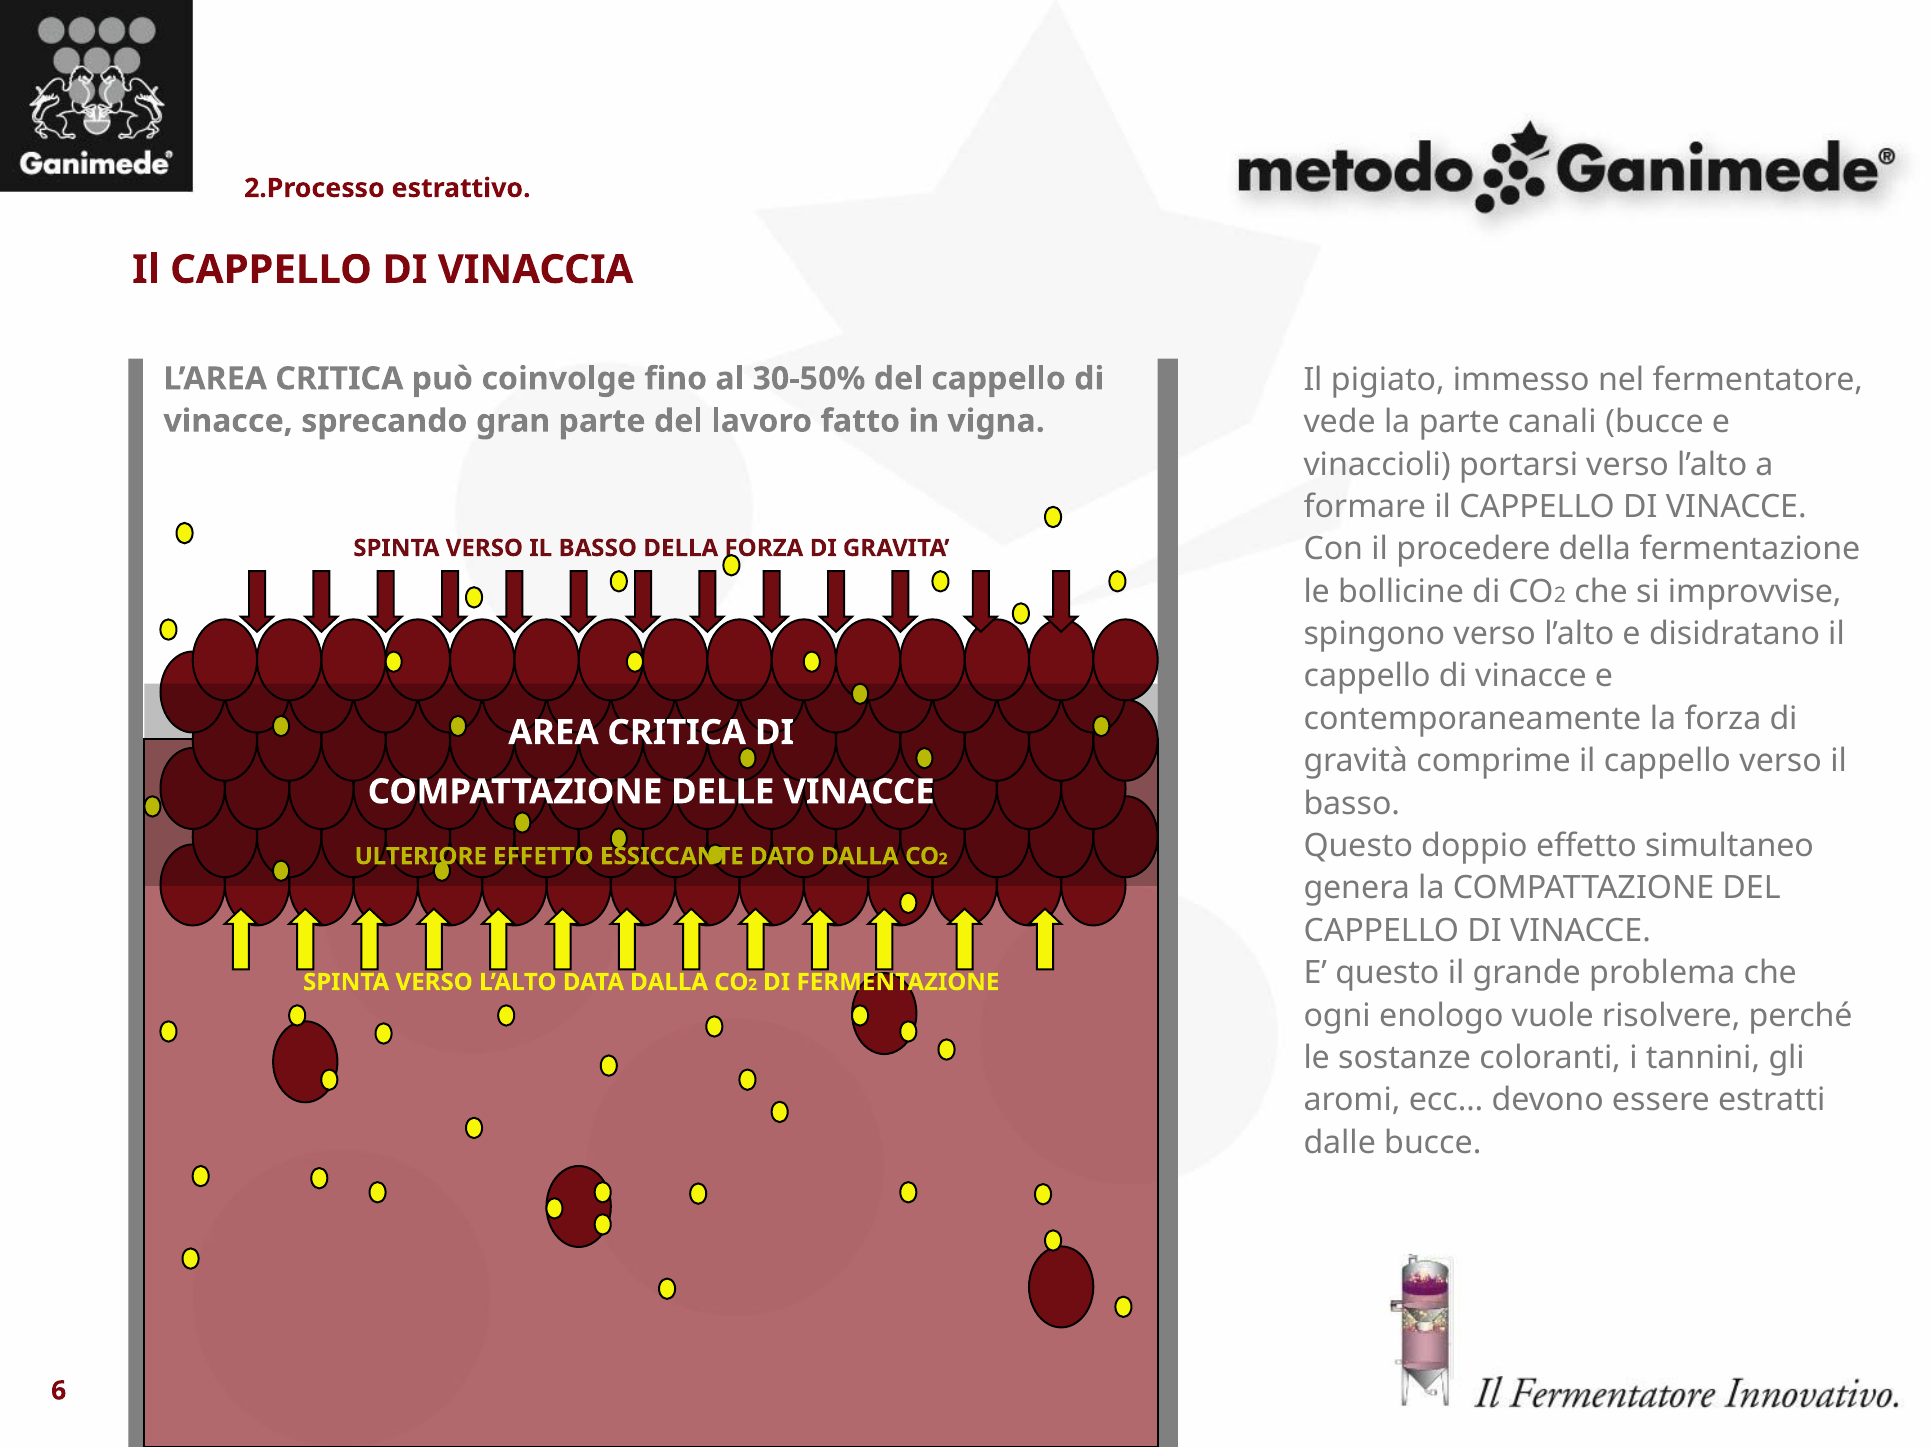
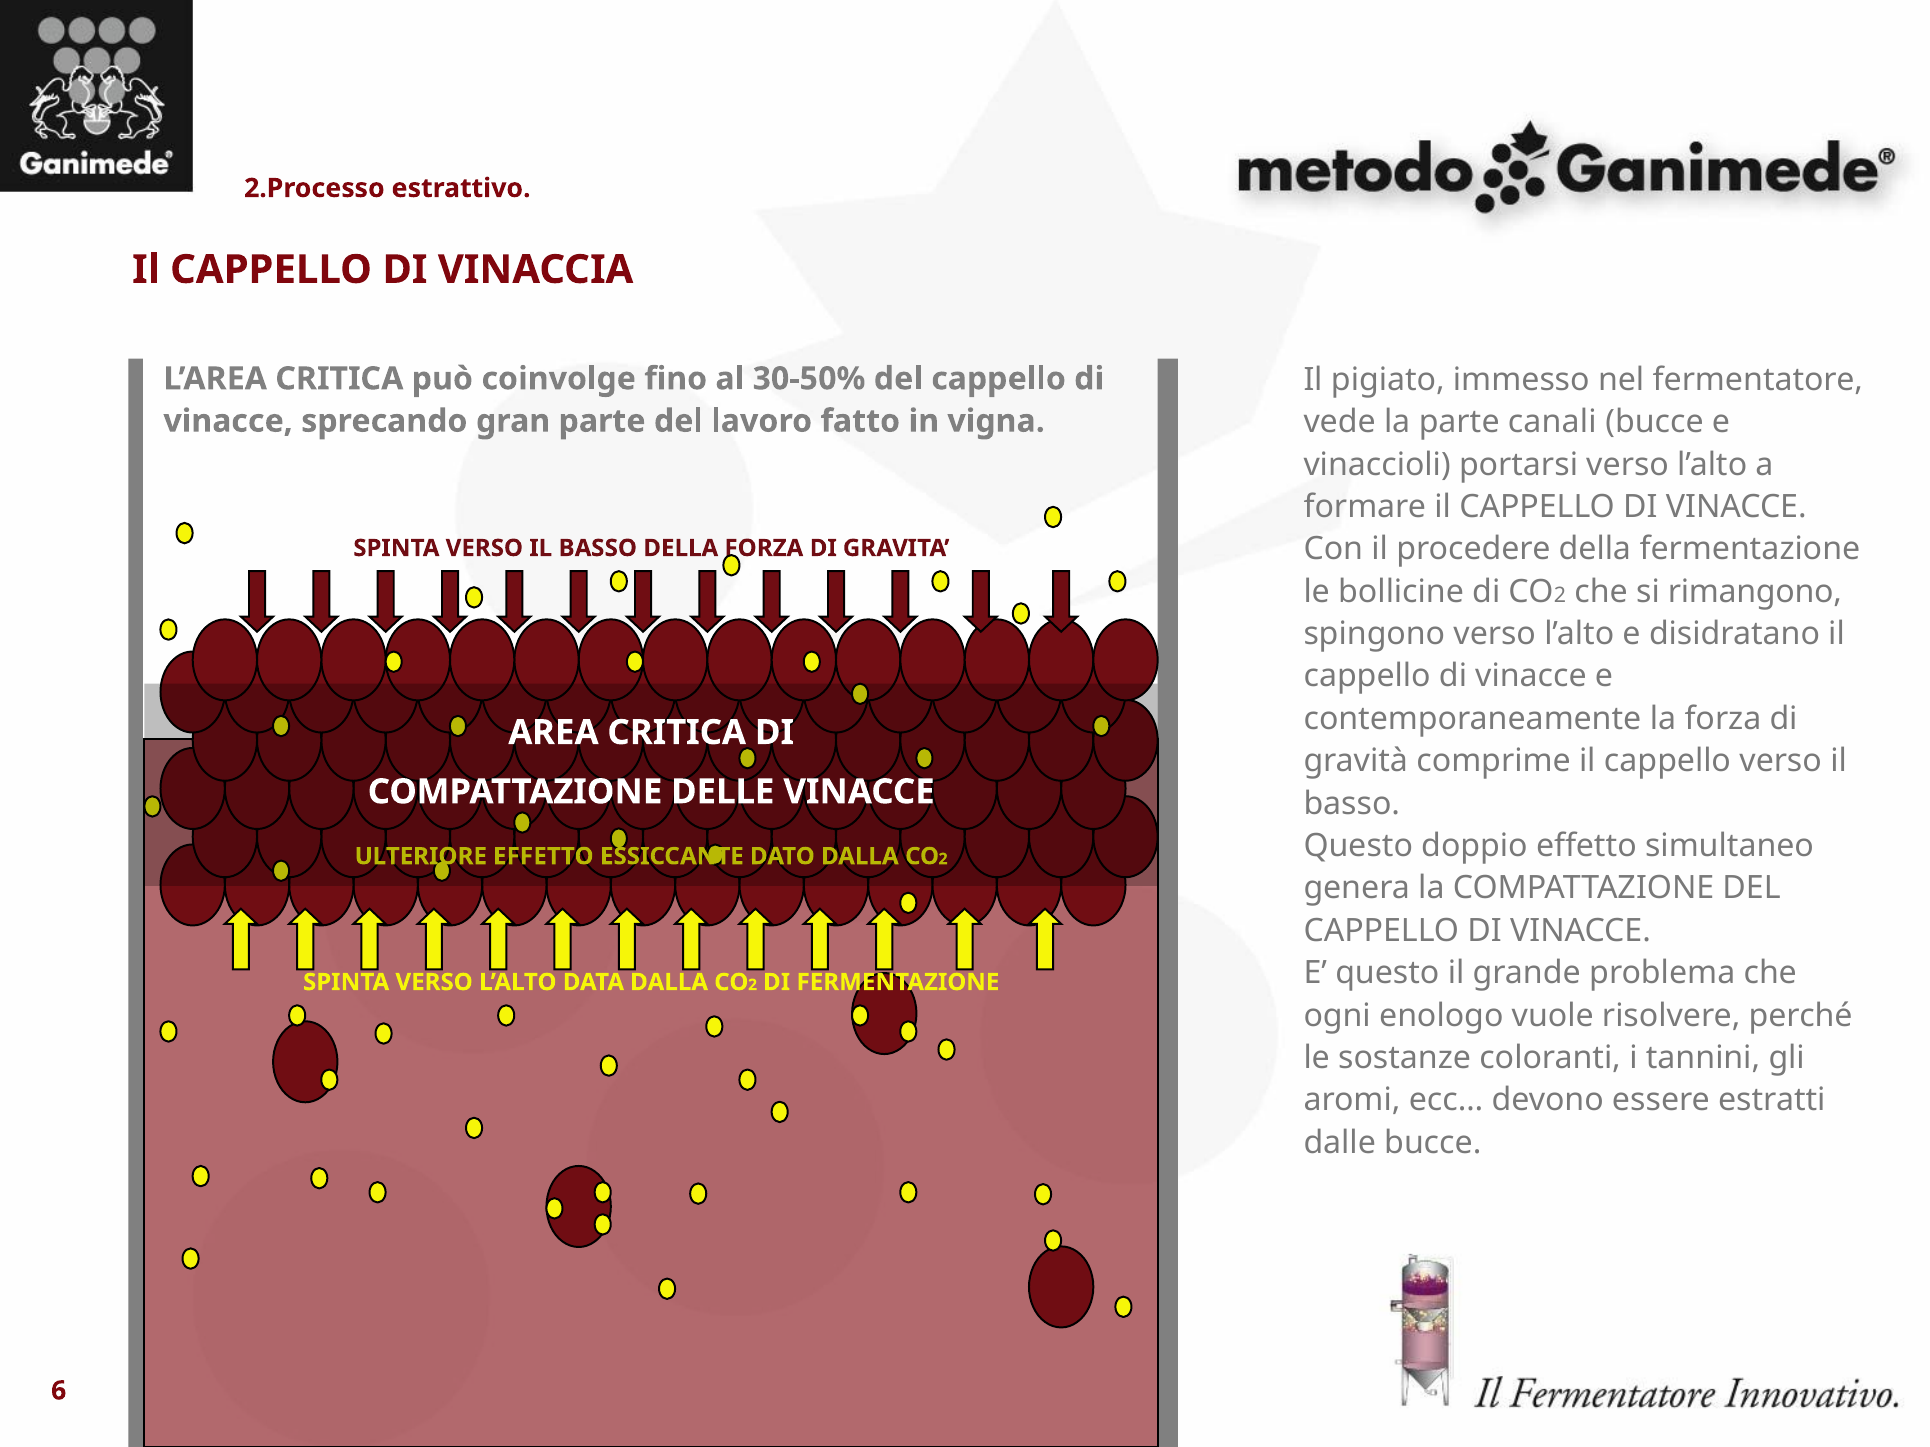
improvvise: improvvise -> rimangono (1755, 592)
